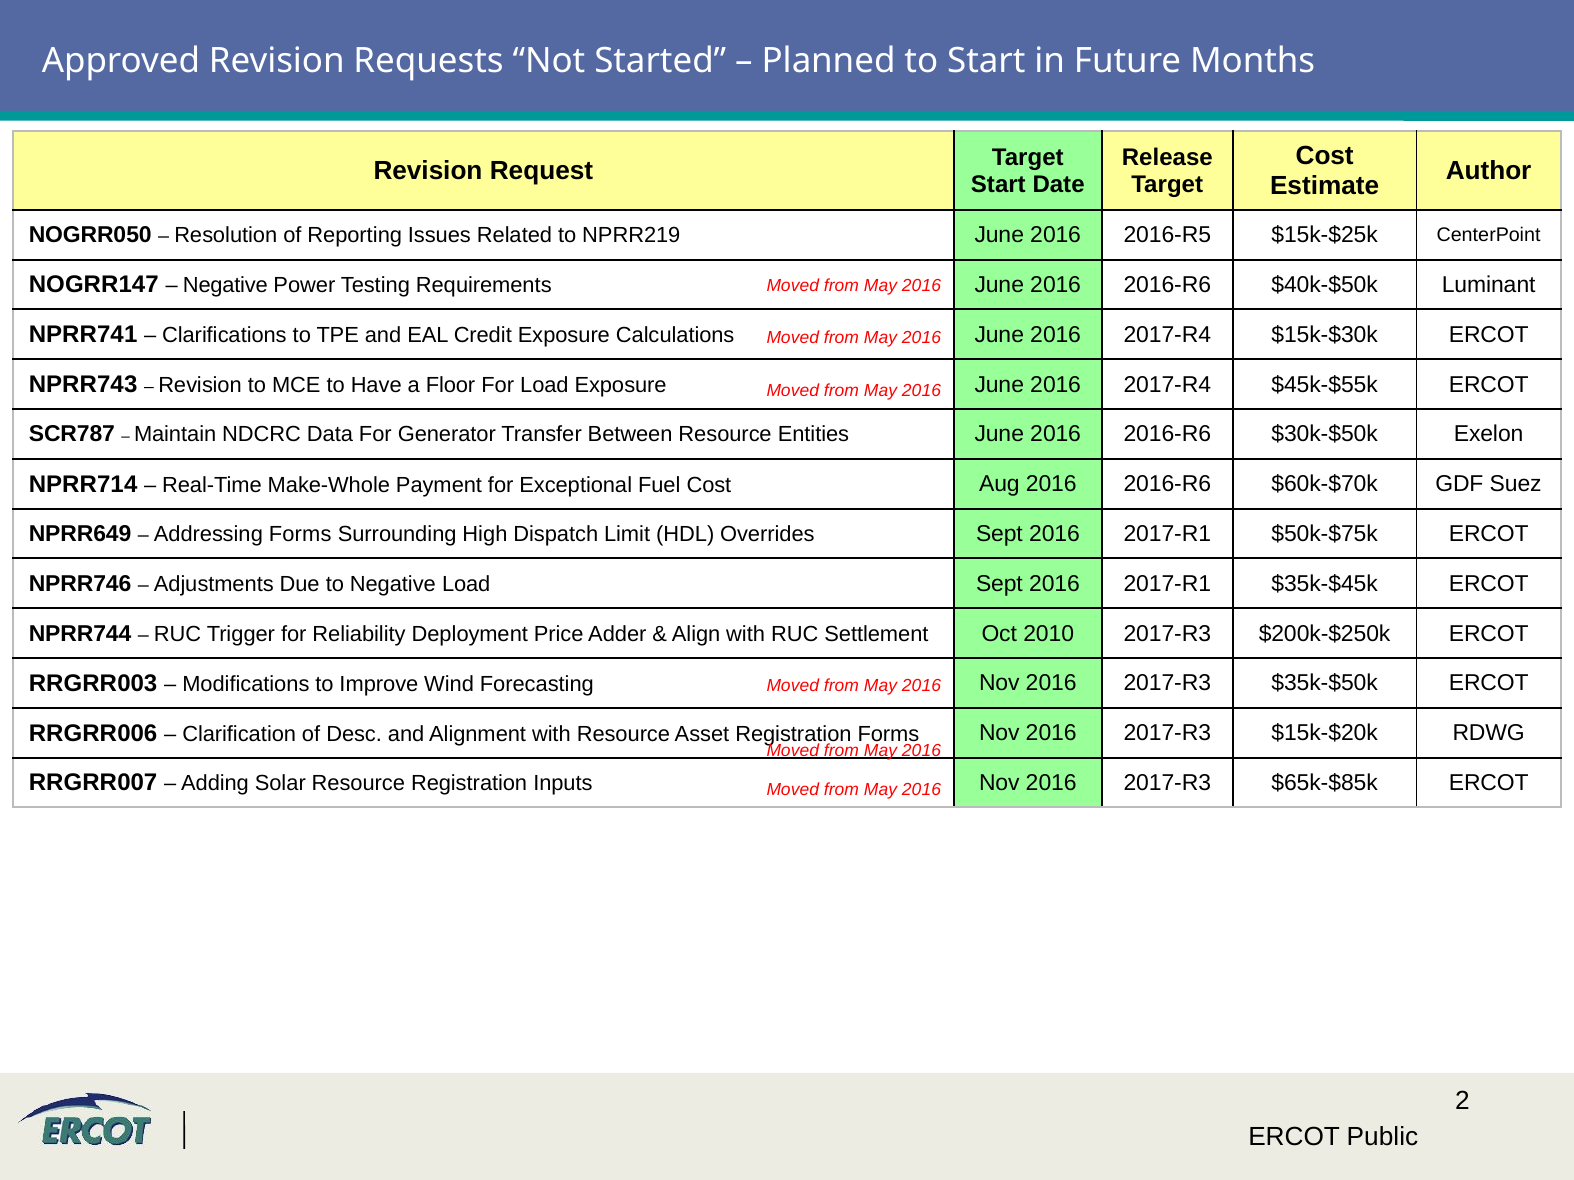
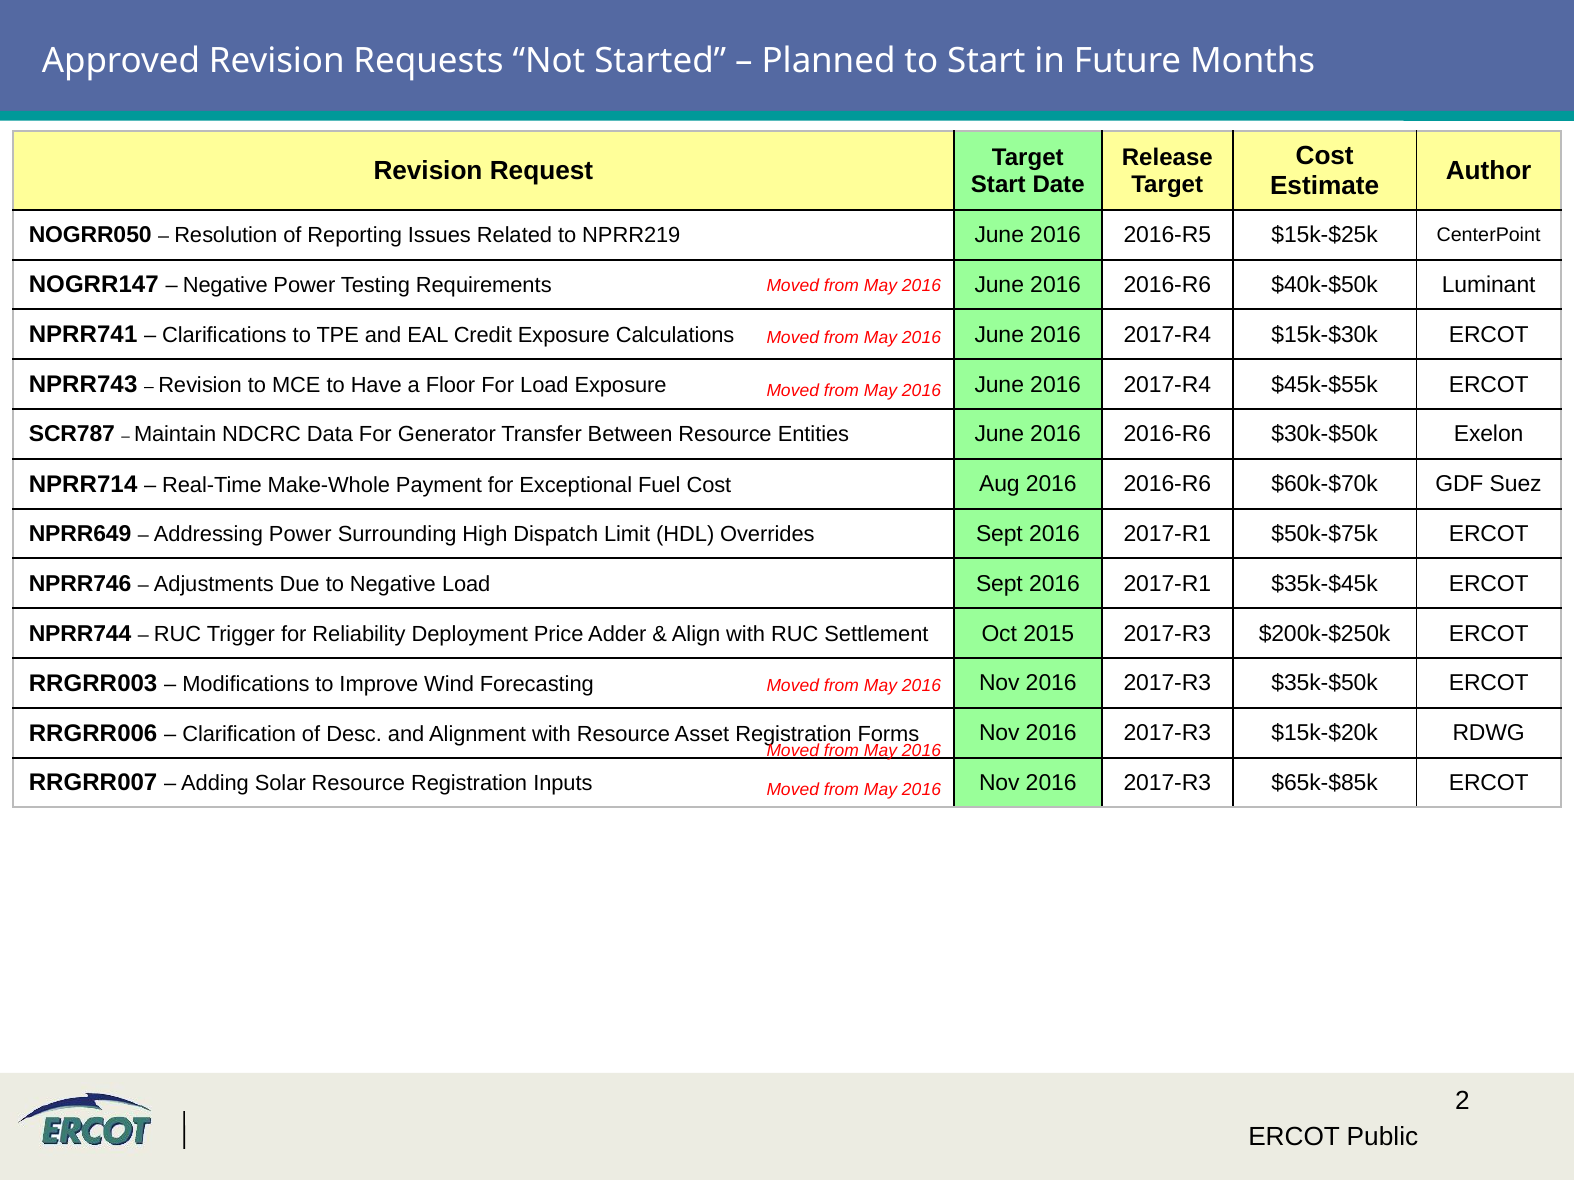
Addressing Forms: Forms -> Power (300, 534)
2010: 2010 -> 2015 (1049, 634)
